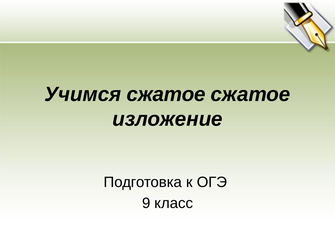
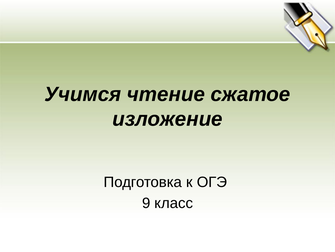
Учимся сжатое: сжатое -> чтение (166, 94)
